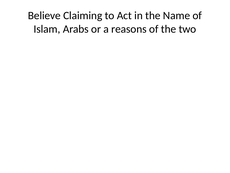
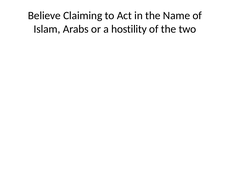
reasons: reasons -> hostility (129, 29)
